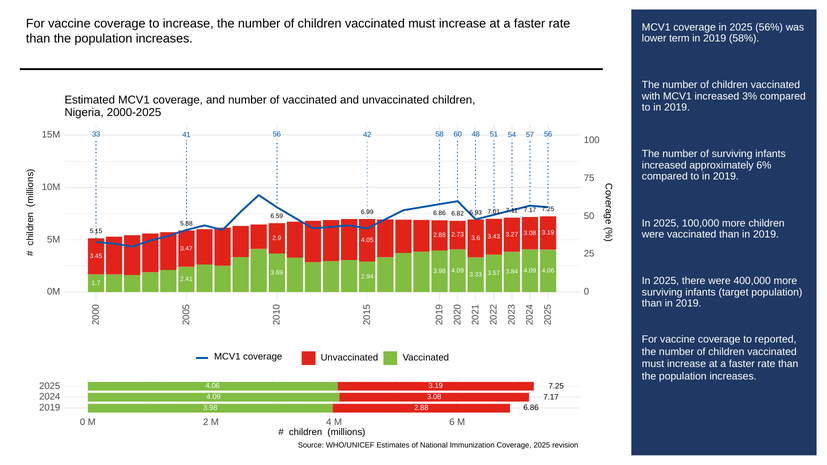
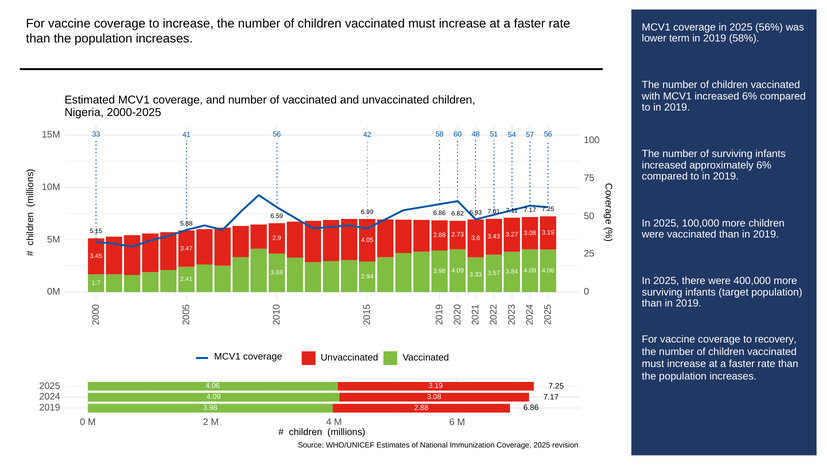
increased 3%: 3% -> 6% (750, 96)
reported: reported -> recovery (776, 339)
